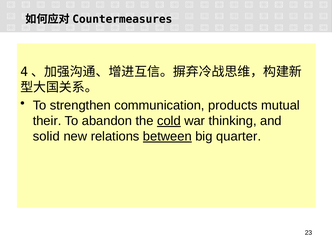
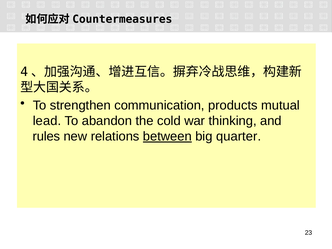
their: their -> lead (47, 121)
cold underline: present -> none (169, 121)
solid: solid -> rules (46, 136)
